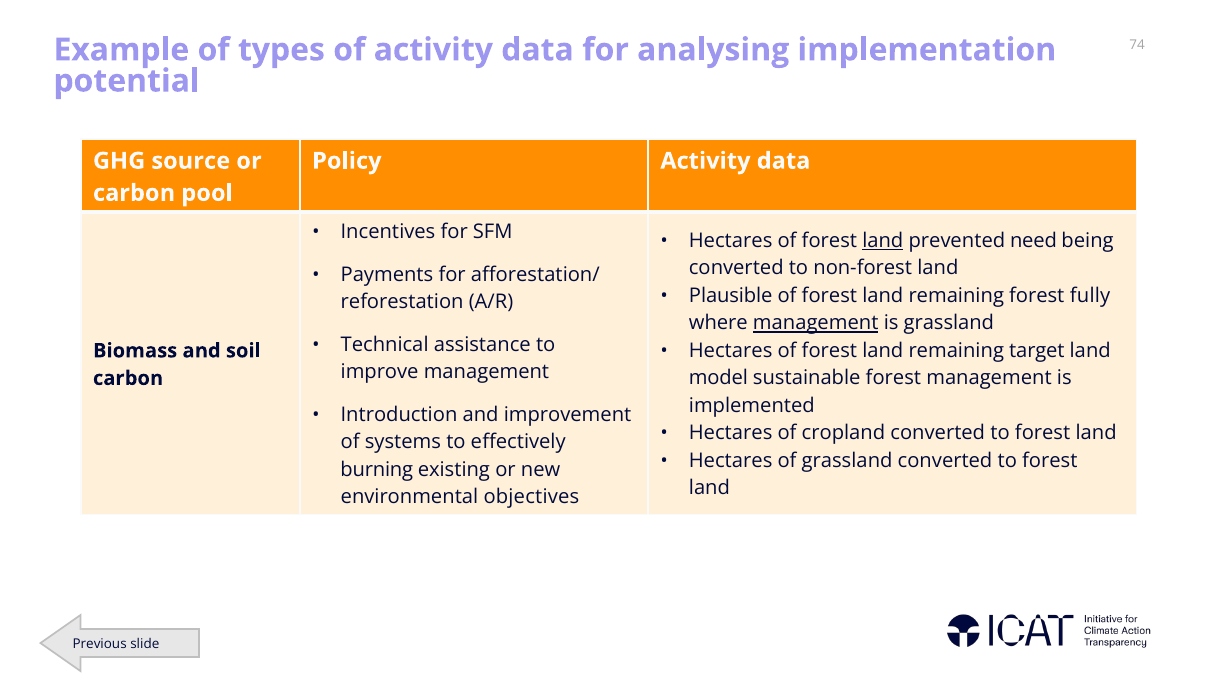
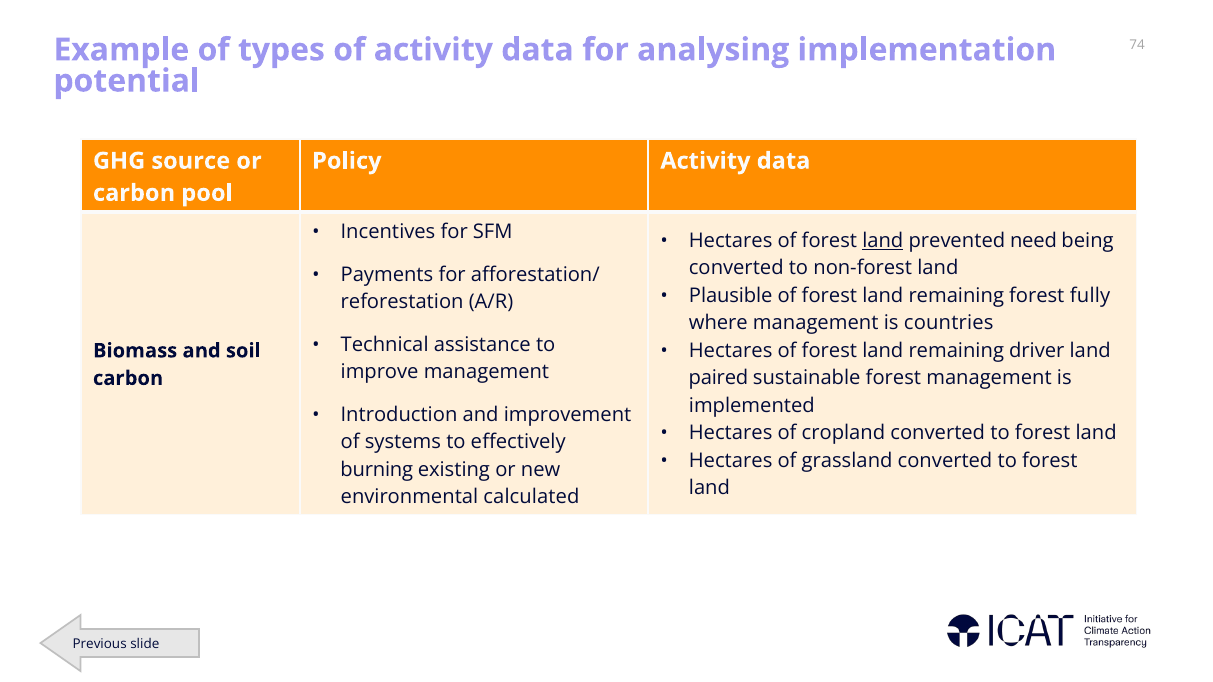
management underline: present -> none (816, 323)
is grassland: grassland -> countries (949, 323)
target: target -> driver (1037, 351)
model: model -> paired (718, 378)
objectives: objectives -> calculated (531, 497)
